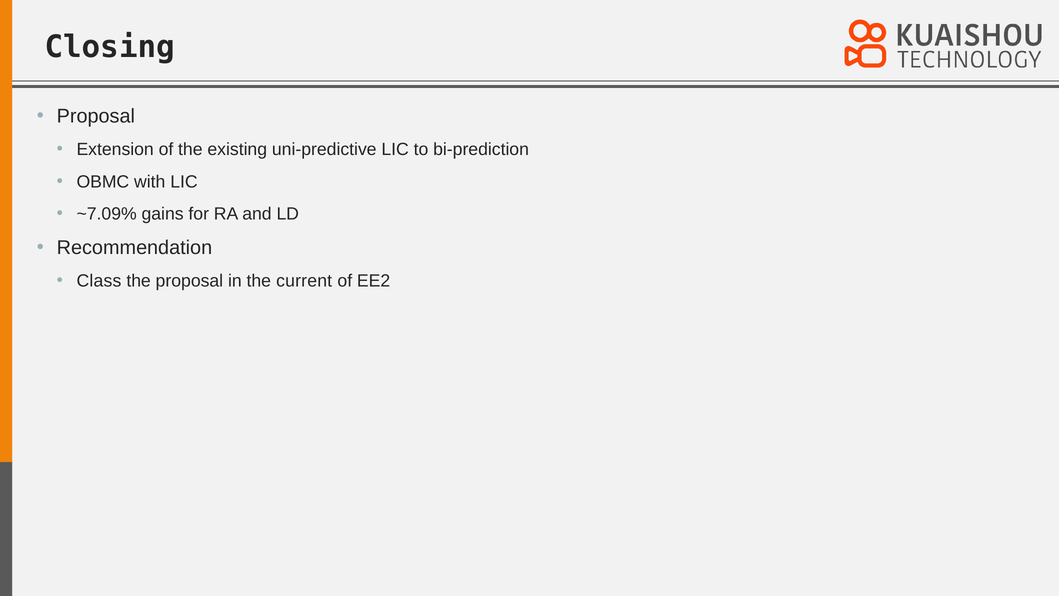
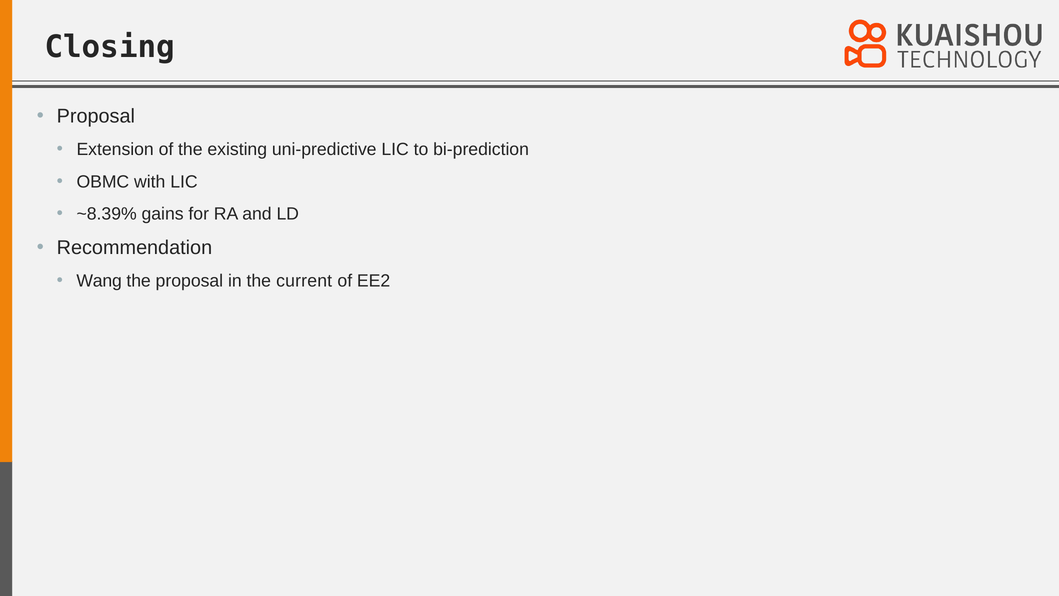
~7.09%: ~7.09% -> ~8.39% (107, 214)
Class: Class -> Wang (99, 281)
